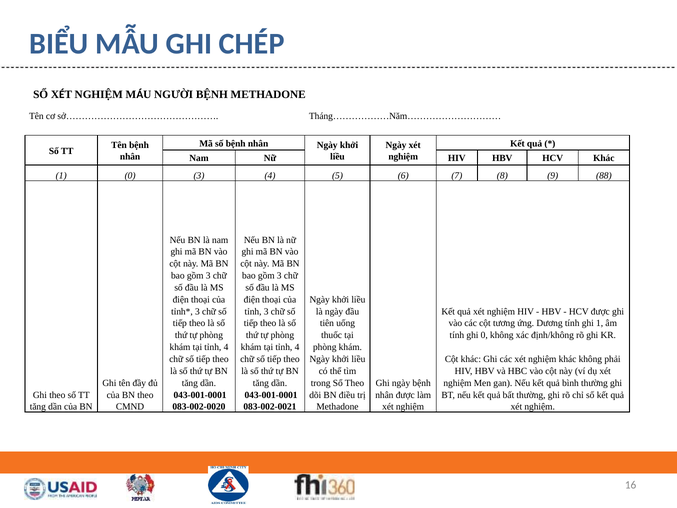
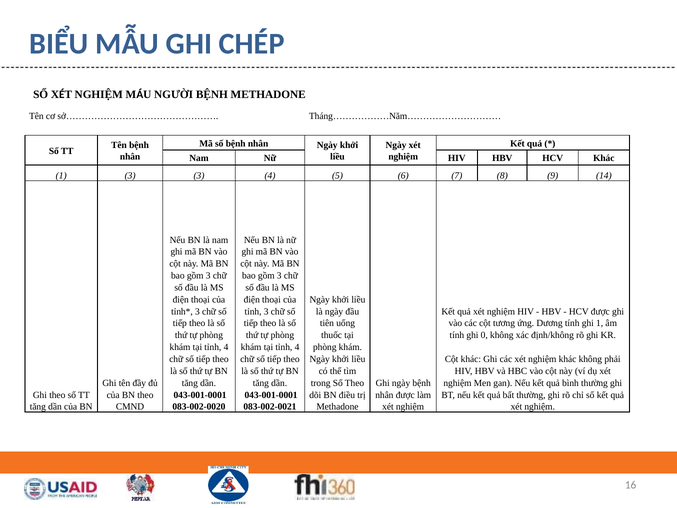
1 0: 0 -> 3 (130, 175)
88: 88 -> 14 (604, 175)
